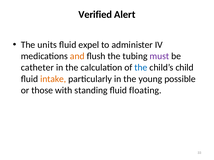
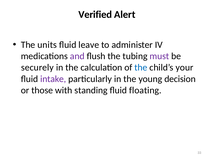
expel: expel -> leave (89, 45)
and colour: orange -> purple (77, 56)
catheter: catheter -> securely (37, 68)
child: child -> your (184, 68)
intake colour: orange -> purple (53, 79)
possible: possible -> decision (180, 79)
